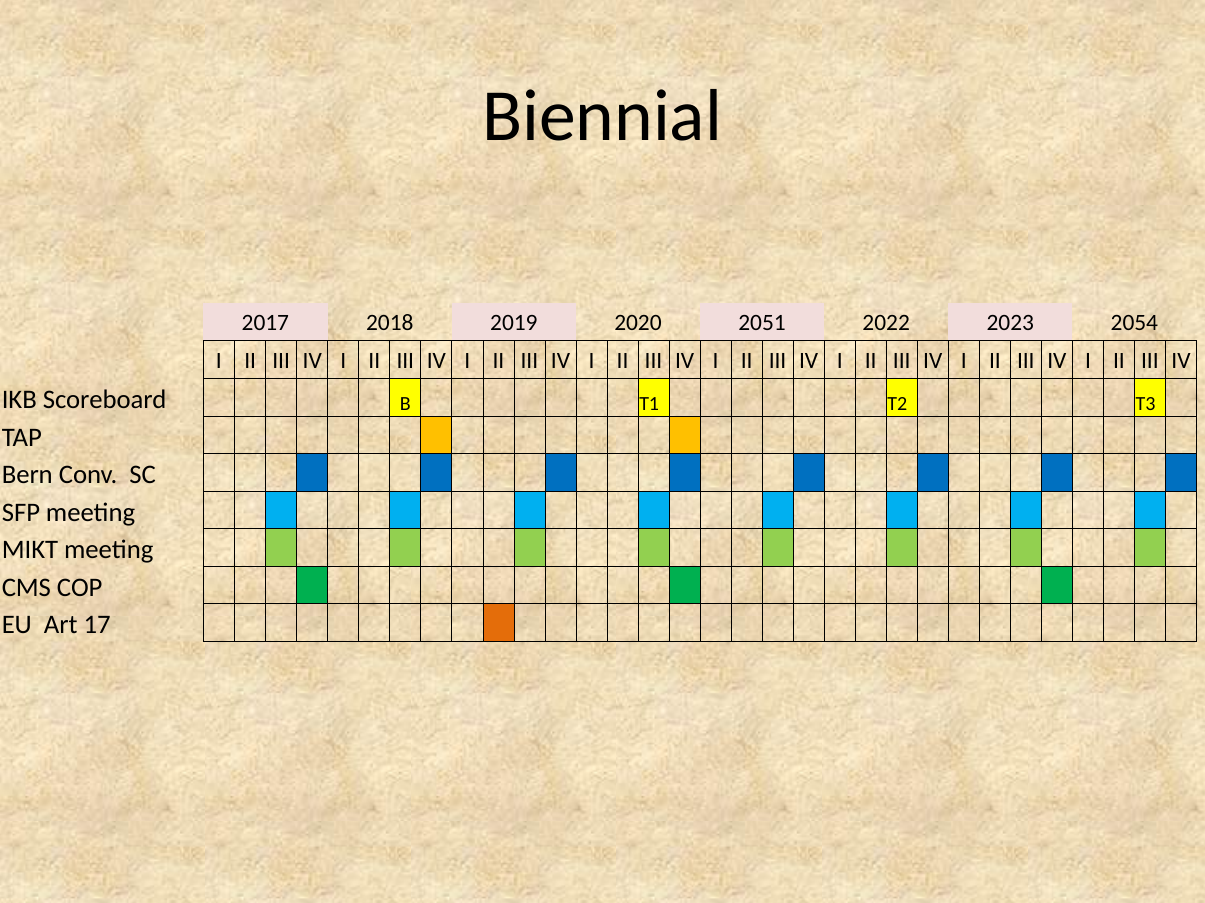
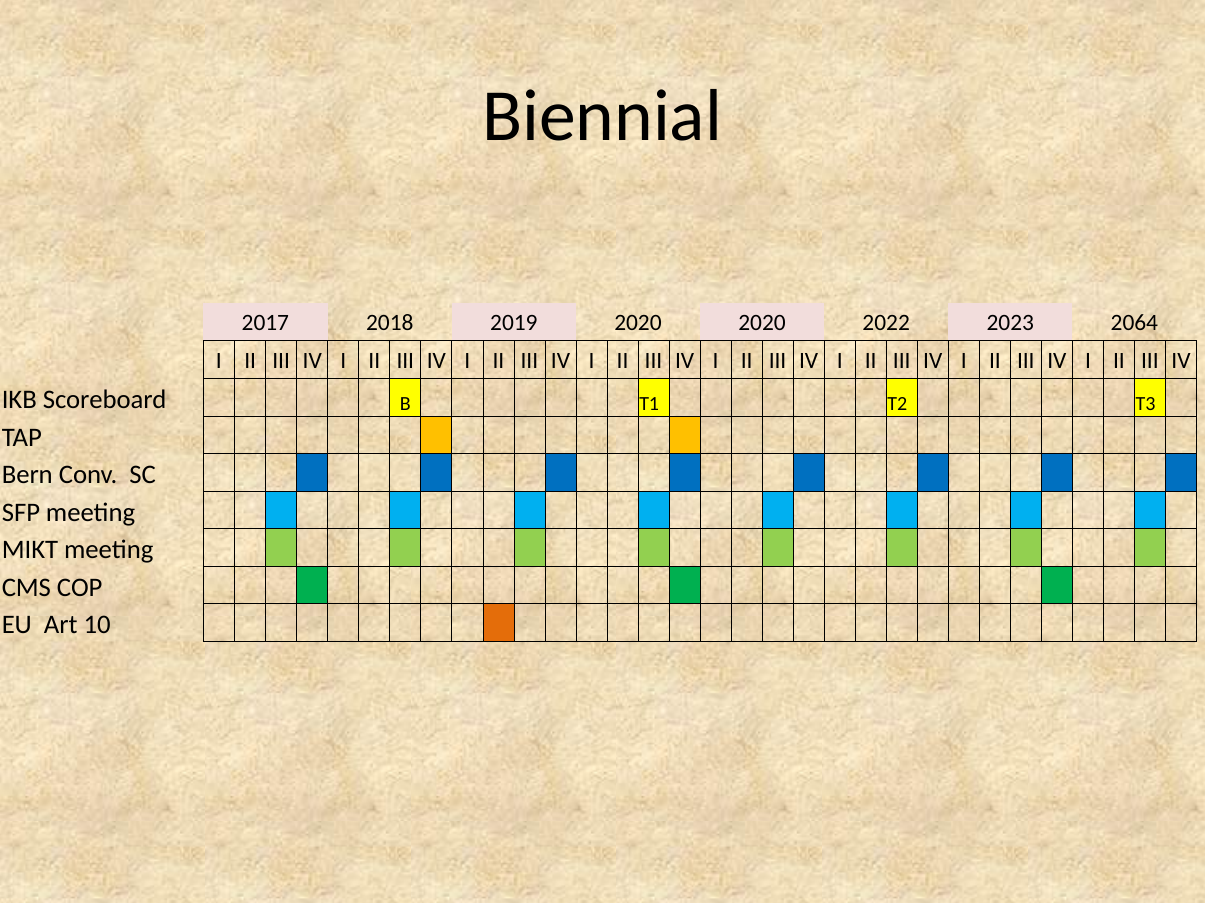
2020 2051: 2051 -> 2020 (762, 323)
2054: 2054 -> 2064 (1134, 323)
17: 17 -> 10 (97, 626)
